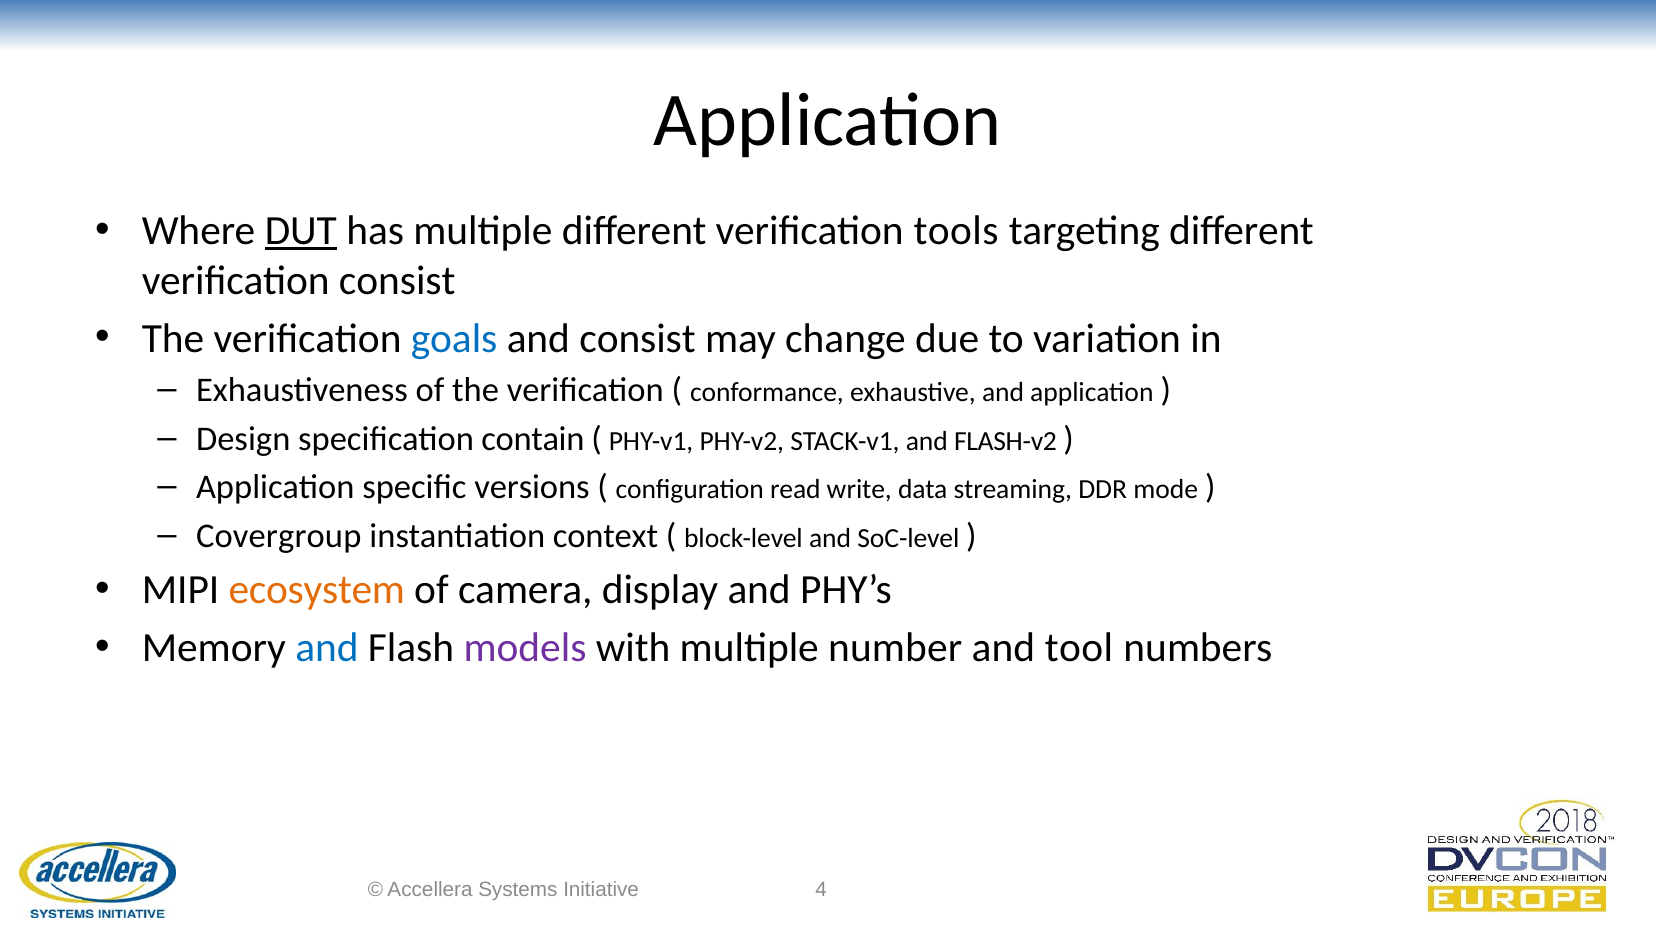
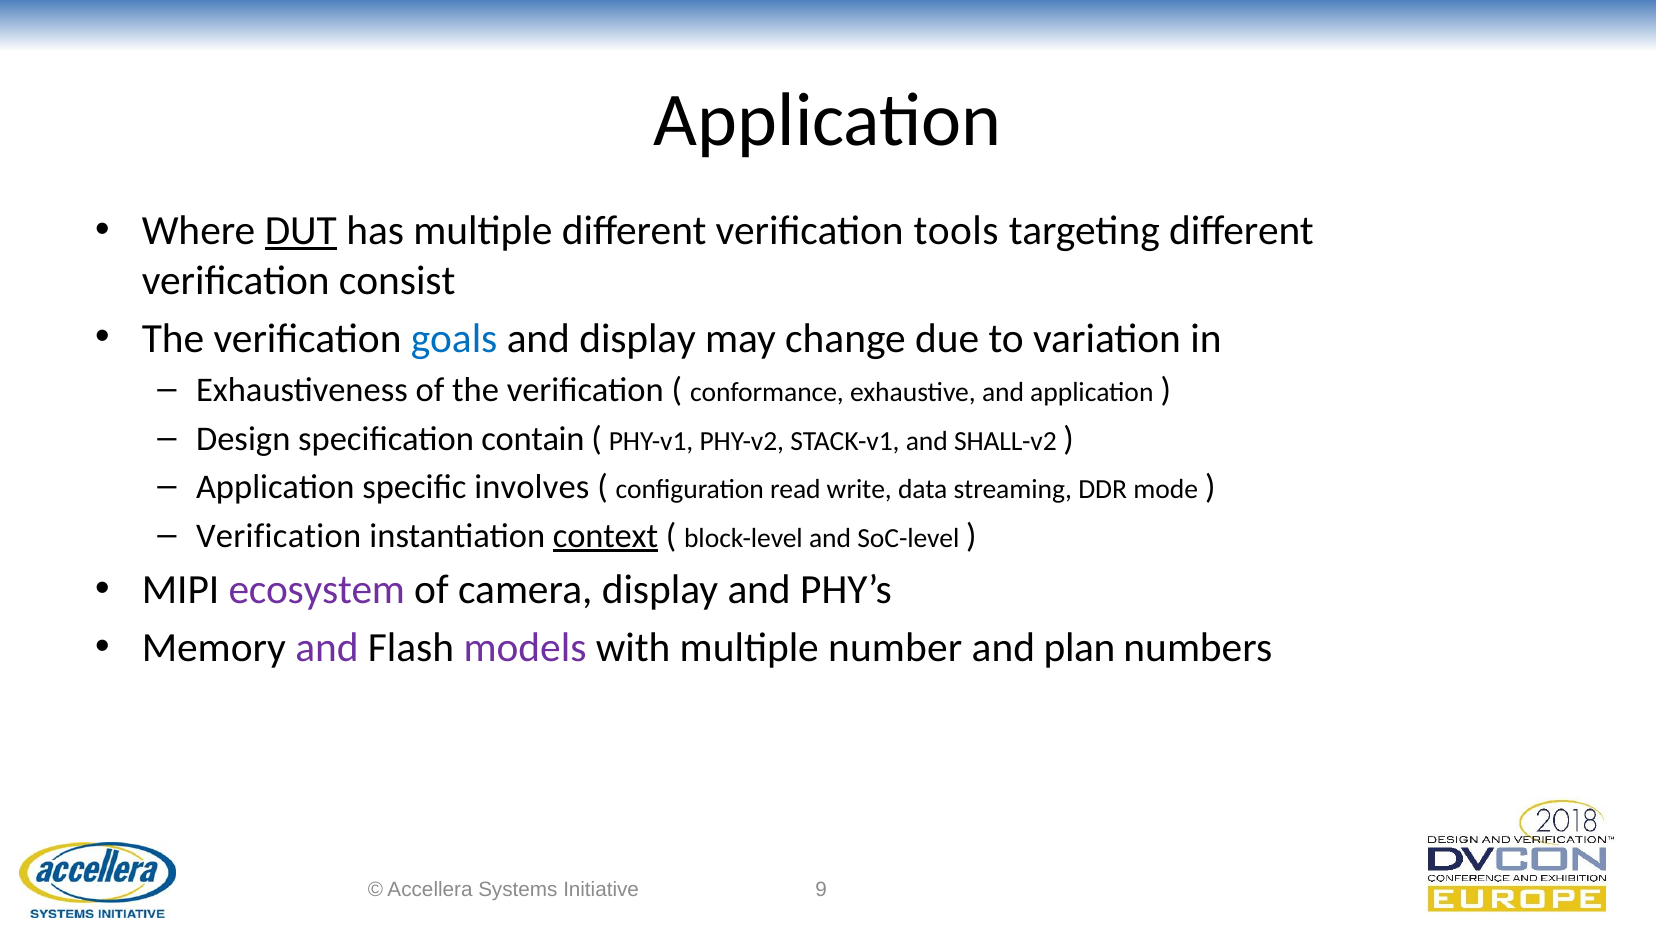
and consist: consist -> display (638, 338)
FLASH-v2: FLASH-v2 -> SHALL-v2 (1005, 441)
versions: versions -> involves (532, 487)
Covergroup: Covergroup -> Verification (279, 535)
context underline: none -> present (606, 535)
ecosystem colour: orange -> purple (317, 590)
and colour: blue -> purple (327, 648)
tool: tool -> plan (1080, 648)
4: 4 -> 9 (821, 890)
